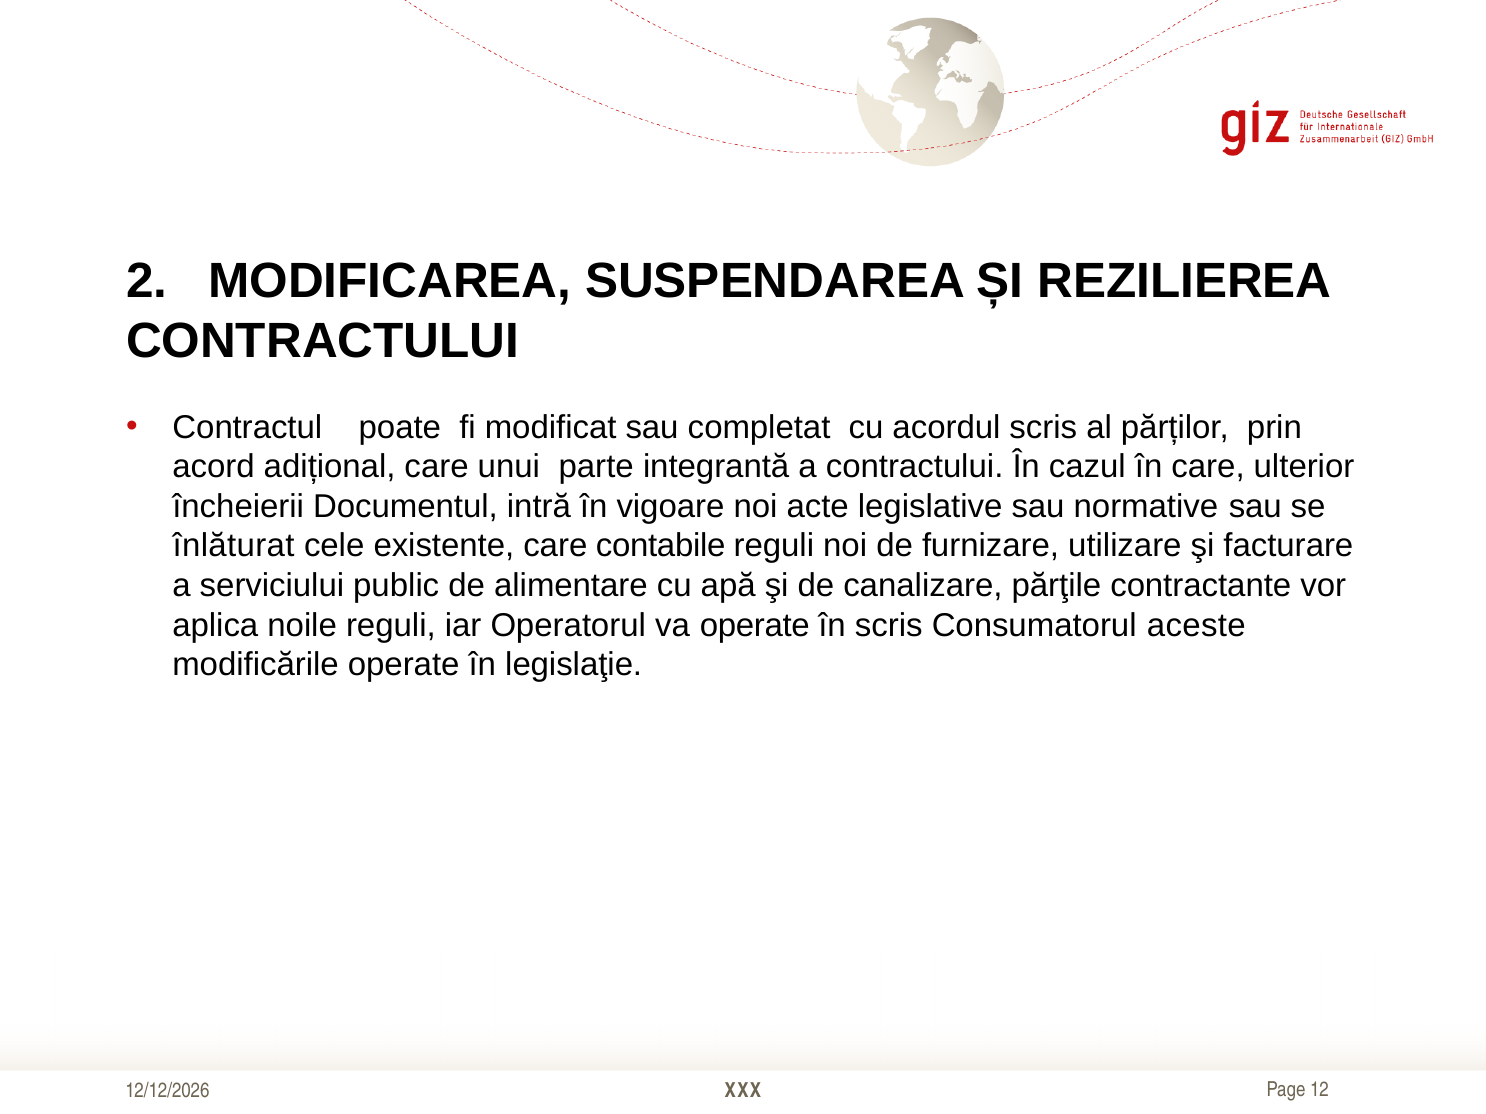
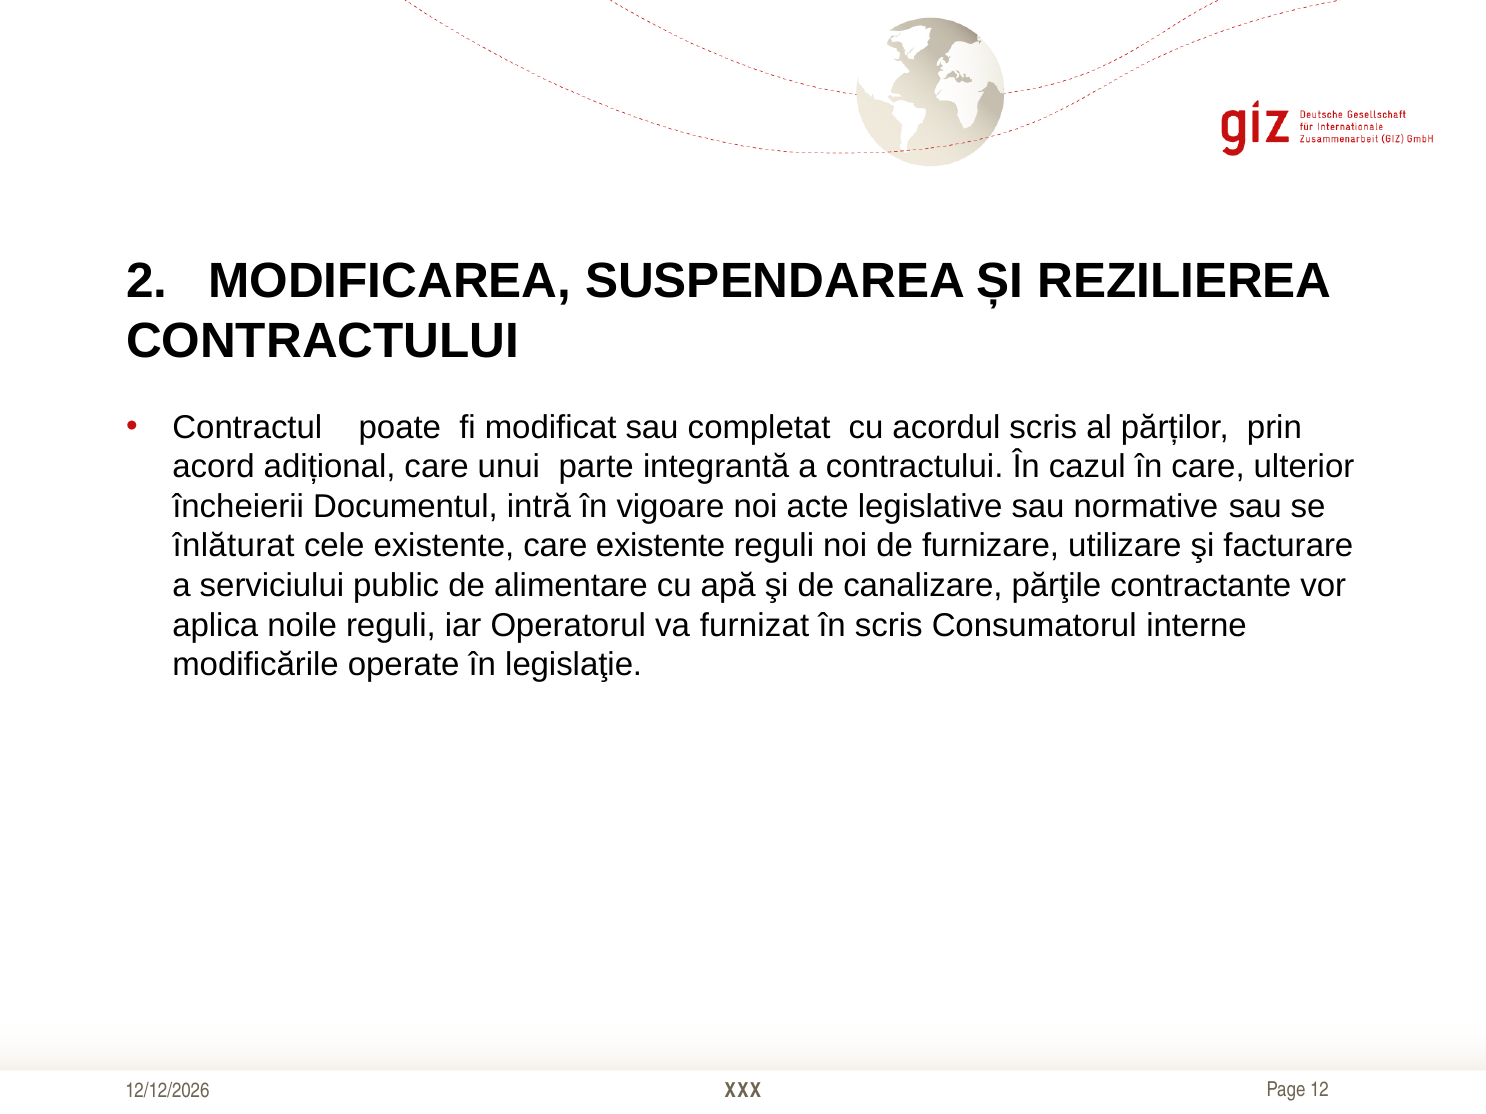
care contabile: contabile -> existente (661, 546)
va operate: operate -> furnizat (755, 625)
aceste: aceste -> interne (1197, 625)
